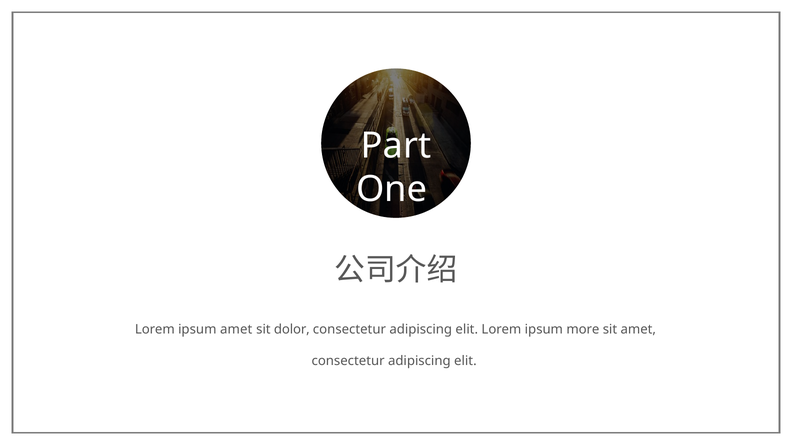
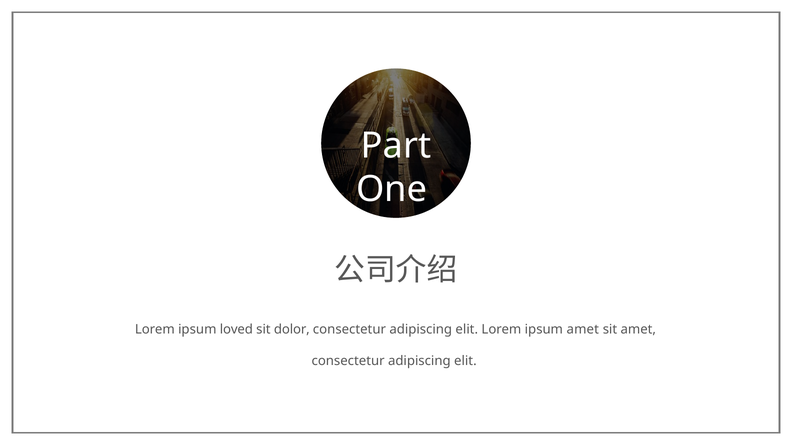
ipsum amet: amet -> loved (236, 330)
ipsum more: more -> amet (583, 330)
